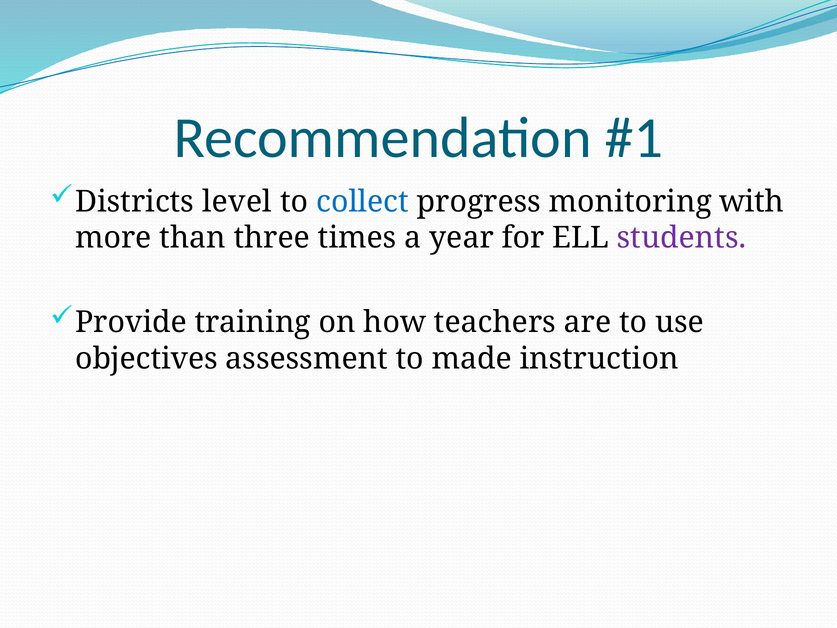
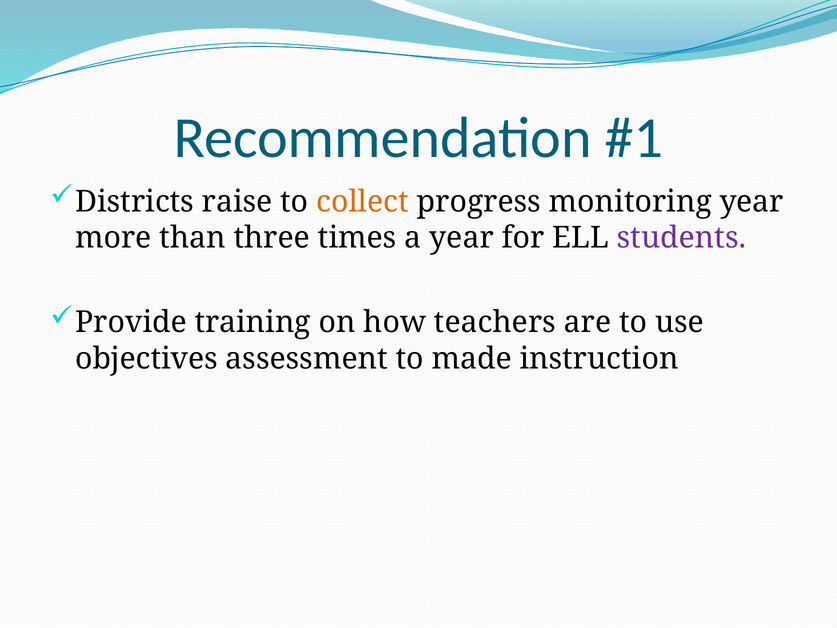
level: level -> raise (237, 202)
collect colour: blue -> orange (363, 202)
monitoring with: with -> year (752, 202)
